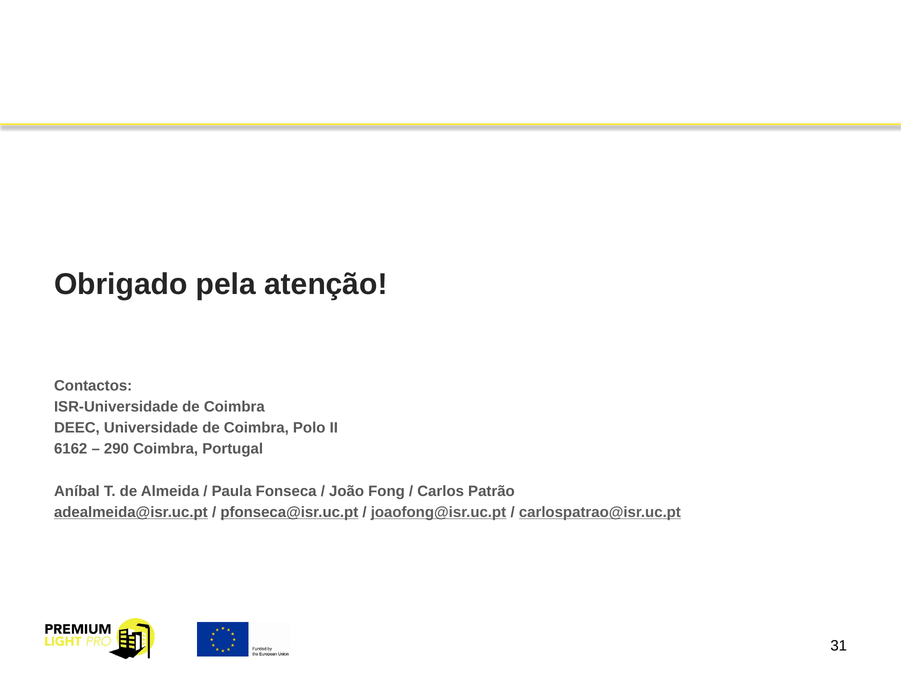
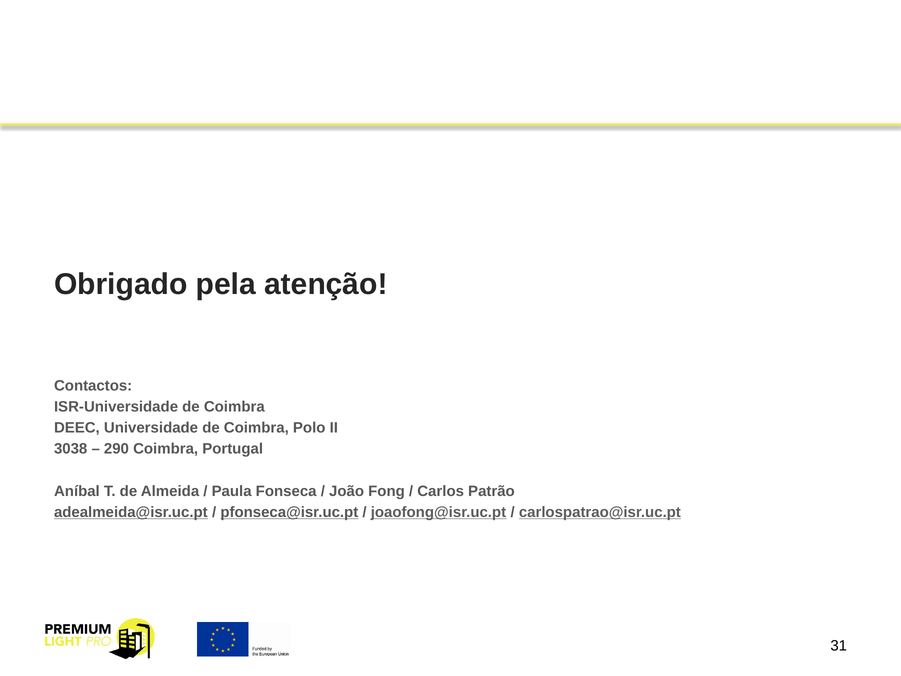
6162: 6162 -> 3038 (71, 449)
